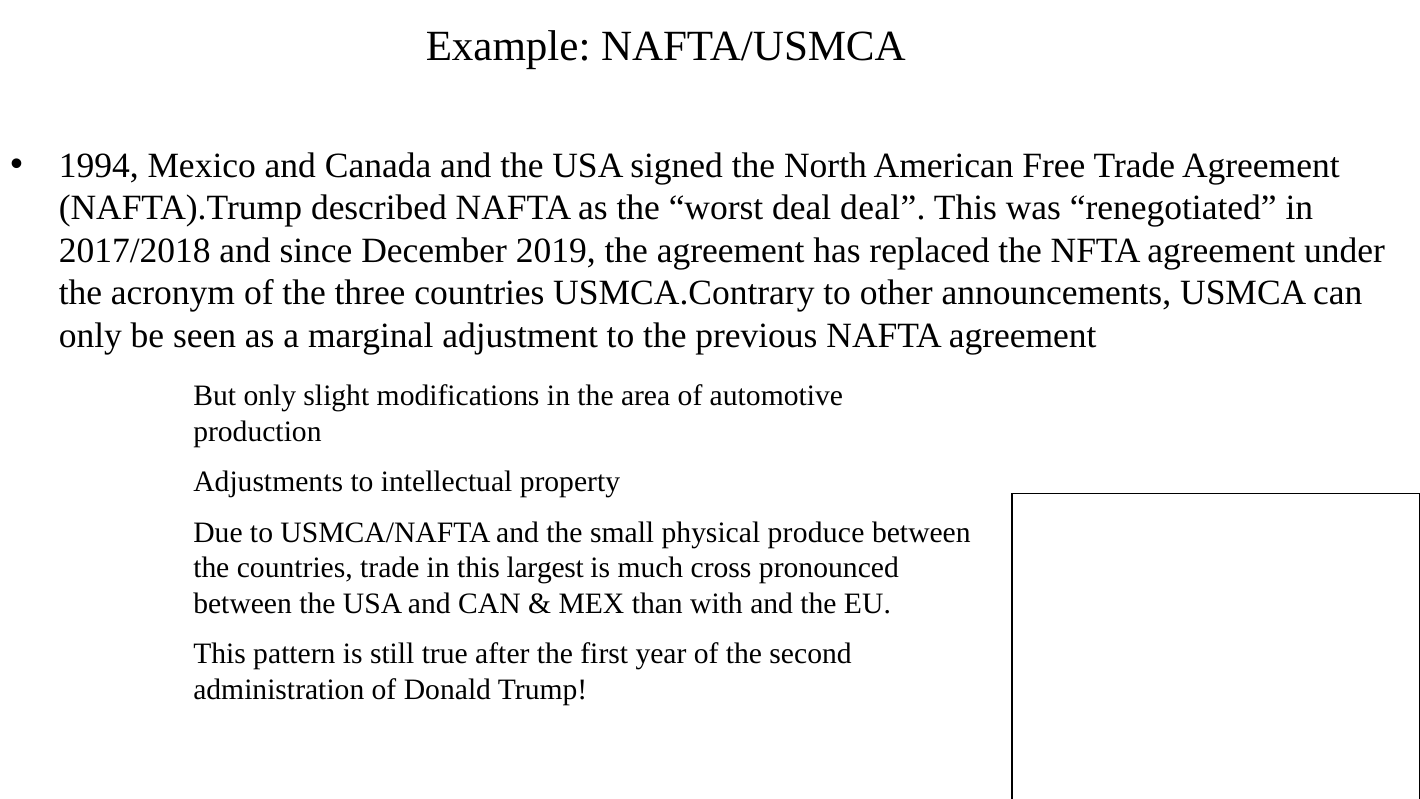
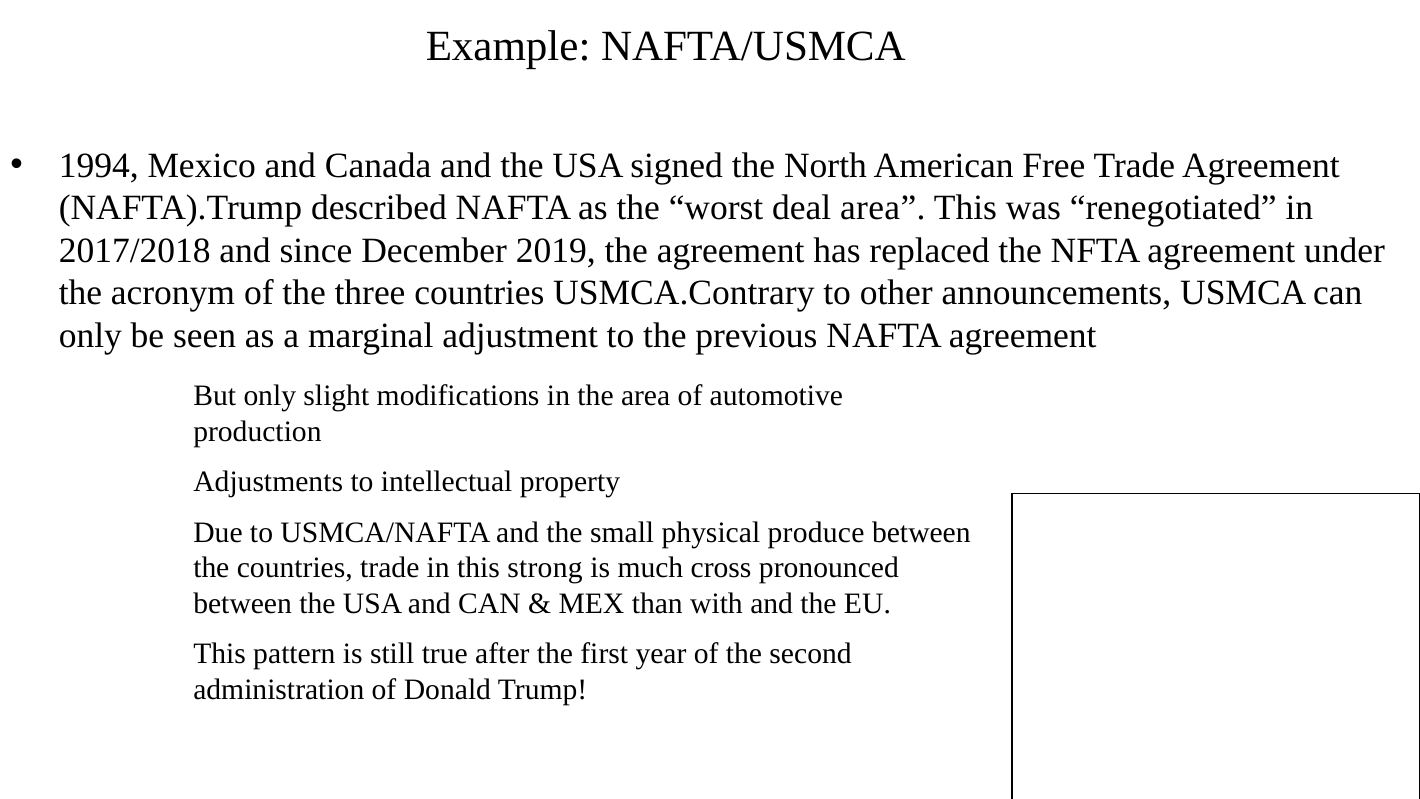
deal deal: deal -> area (883, 208)
largest: largest -> strong (545, 568)
